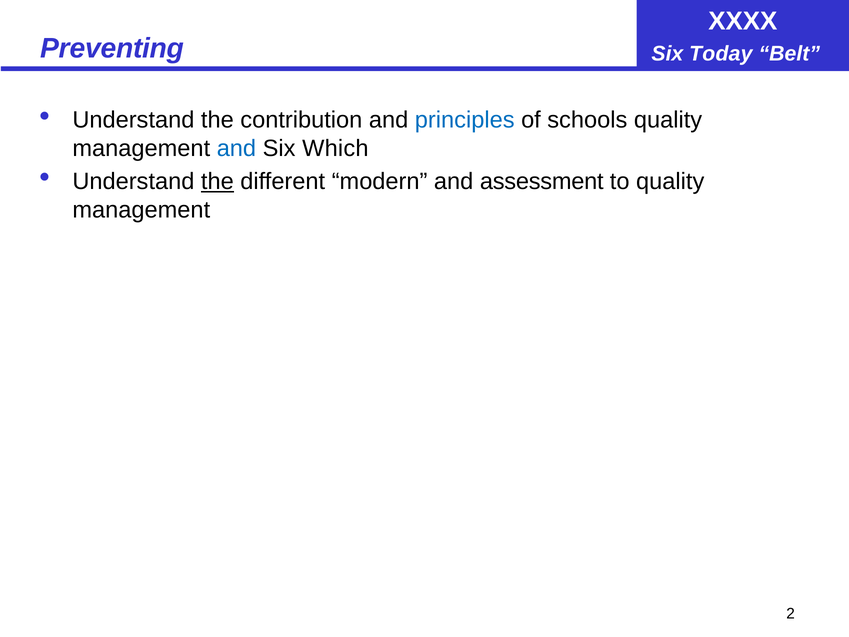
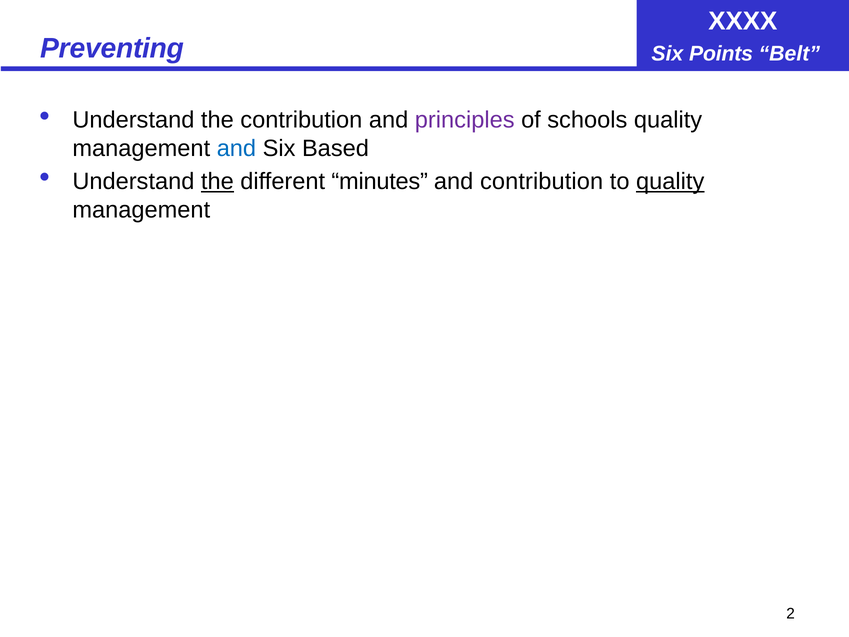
Today: Today -> Points (721, 54)
principles colour: blue -> purple (465, 120)
Which: Which -> Based (335, 148)
modern: modern -> minutes (380, 181)
and assessment: assessment -> contribution (542, 181)
quality underline: none -> present (670, 181)
